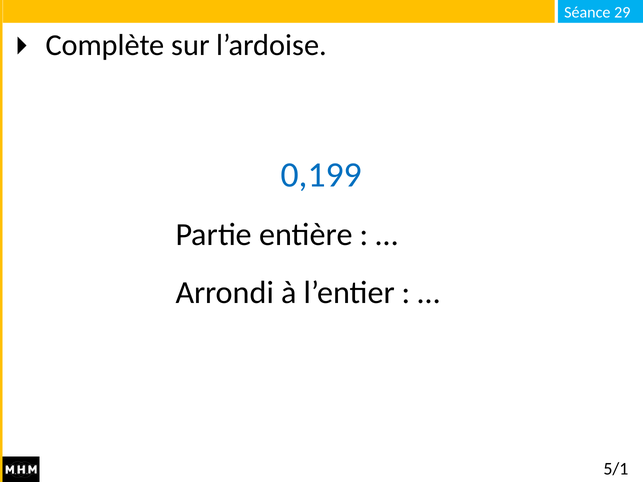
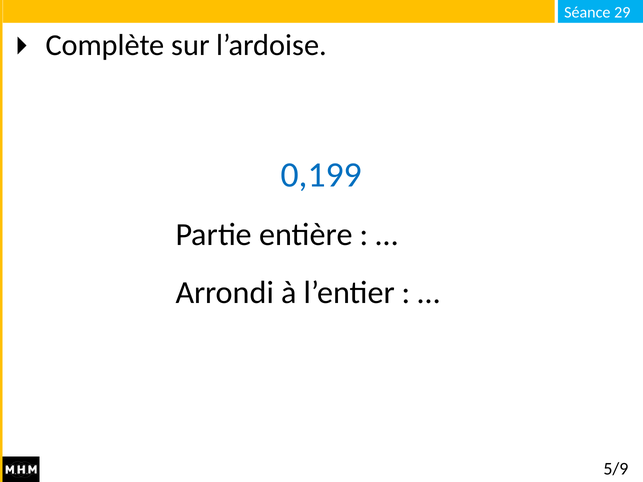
5/1: 5/1 -> 5/9 (616, 469)
